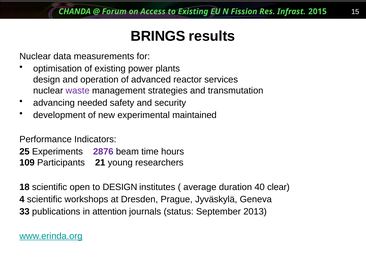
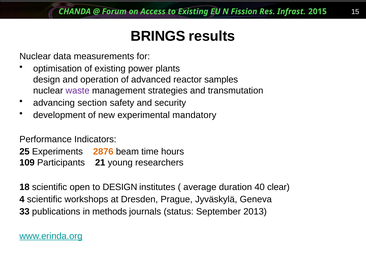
services: services -> samples (221, 79)
needed: needed -> section (92, 103)
maintained: maintained -> mandatory (194, 115)
2876 colour: purple -> orange (103, 151)
attention: attention -> methods (110, 211)
